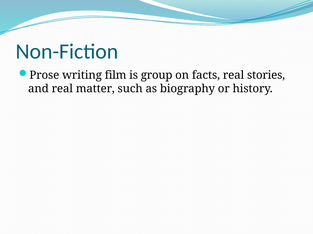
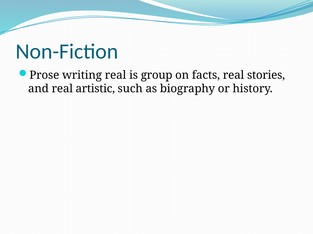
writing film: film -> real (116, 75)
matter: matter -> artistic (95, 89)
